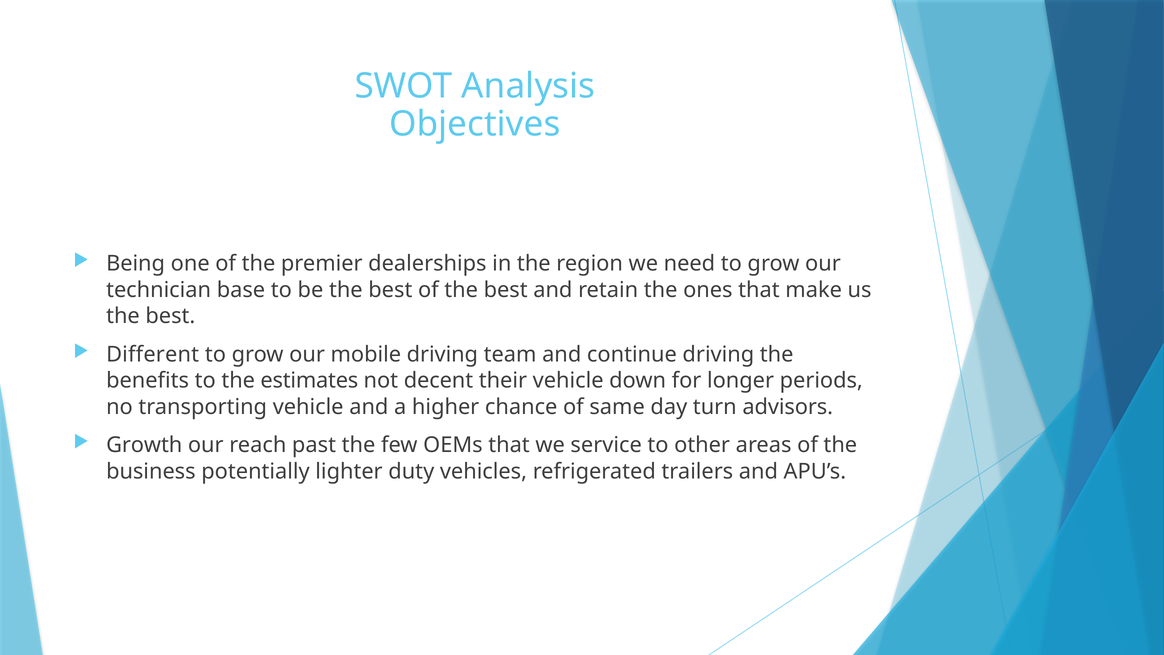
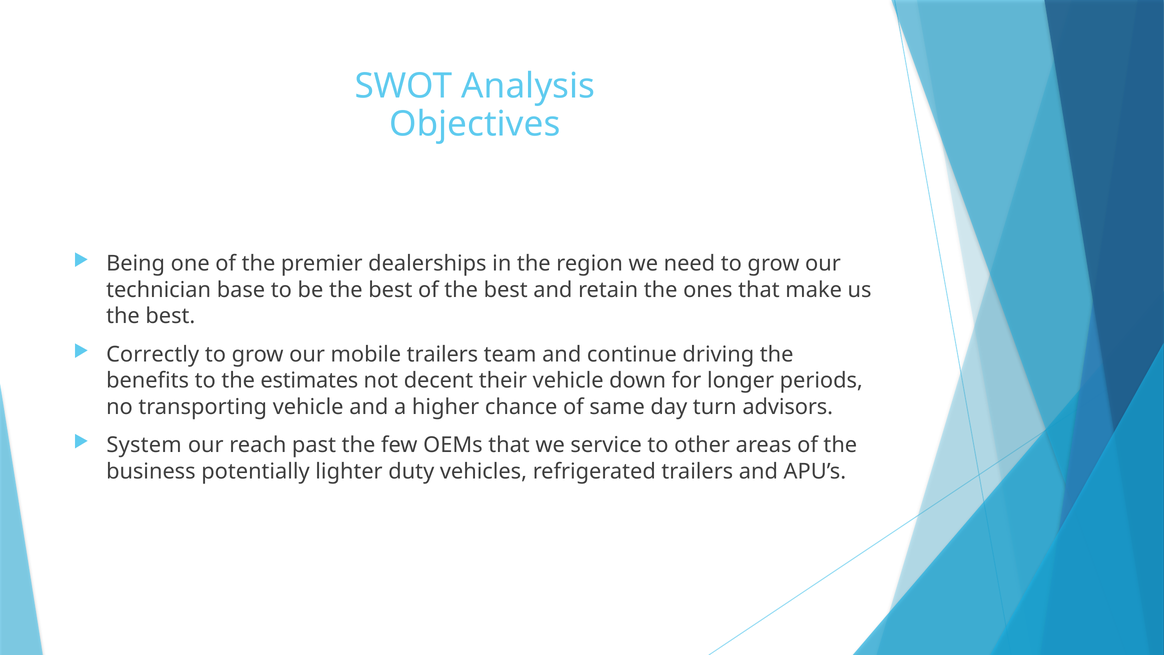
Different: Different -> Correctly (153, 354)
mobile driving: driving -> trailers (442, 354)
Growth: Growth -> System (144, 445)
